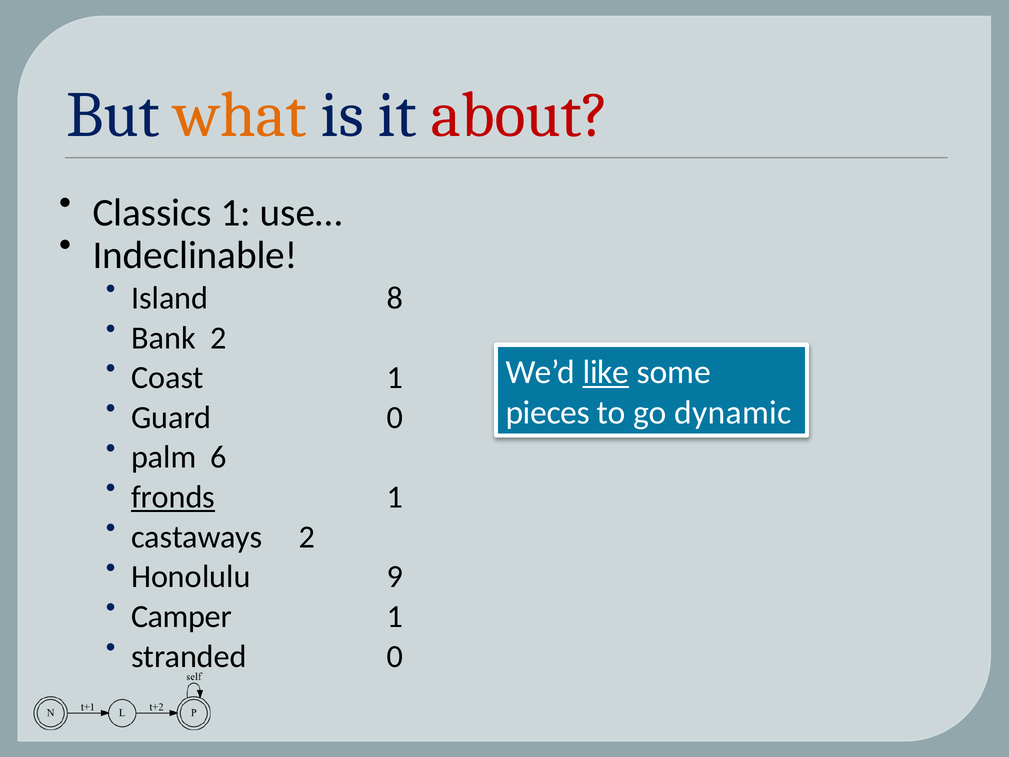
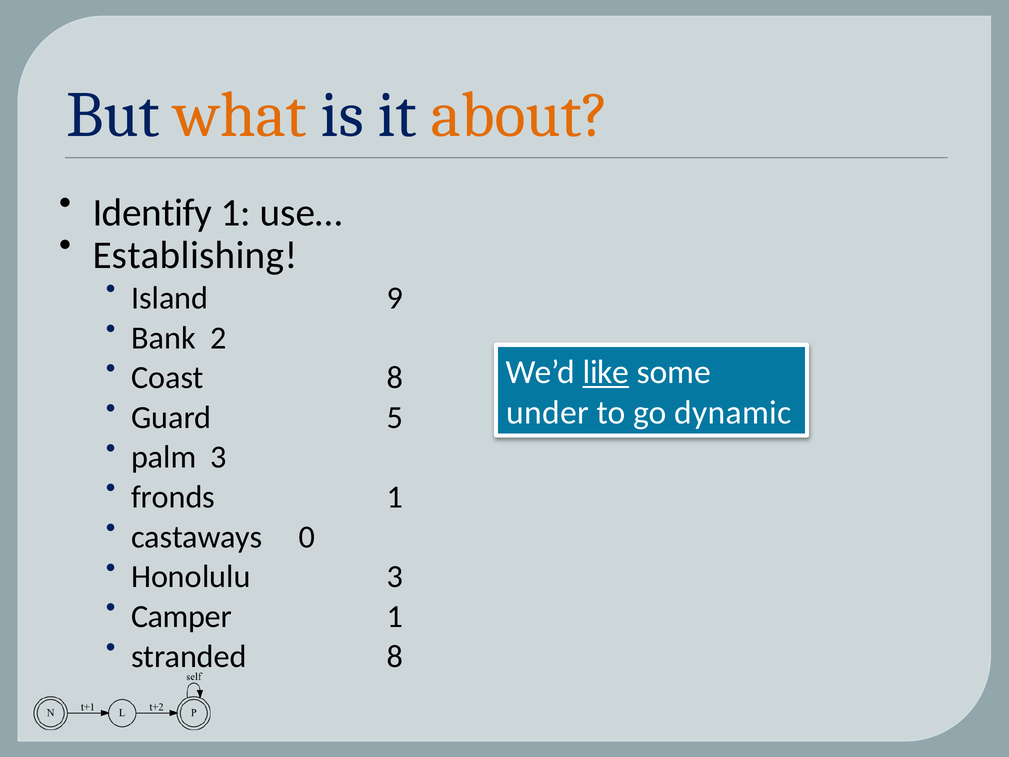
about colour: red -> orange (520, 115)
Classics: Classics -> Identify (152, 213)
Indeclinable: Indeclinable -> Establishing (195, 255)
8: 8 -> 9 (395, 298)
Coast 1: 1 -> 8 (395, 378)
Guard 0: 0 -> 5 (395, 417)
pieces: pieces -> under (547, 413)
palm 6: 6 -> 3 (219, 457)
fronds underline: present -> none (173, 497)
castaways 2: 2 -> 0 (307, 537)
Honolulu 9: 9 -> 3 (395, 577)
stranded 0: 0 -> 8 (395, 656)
